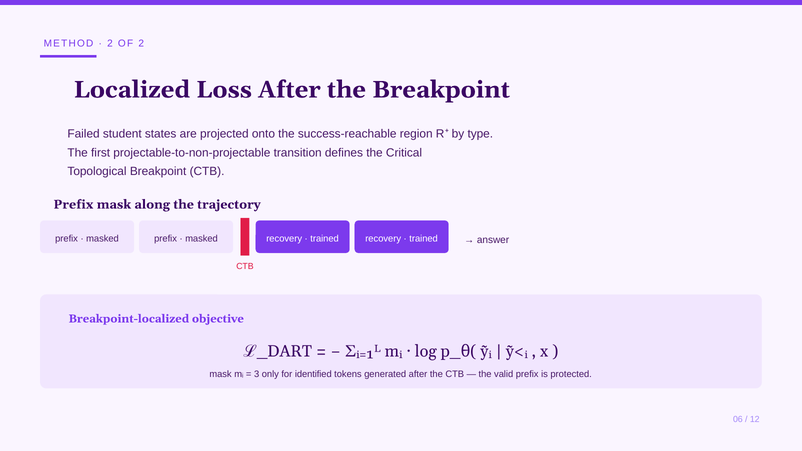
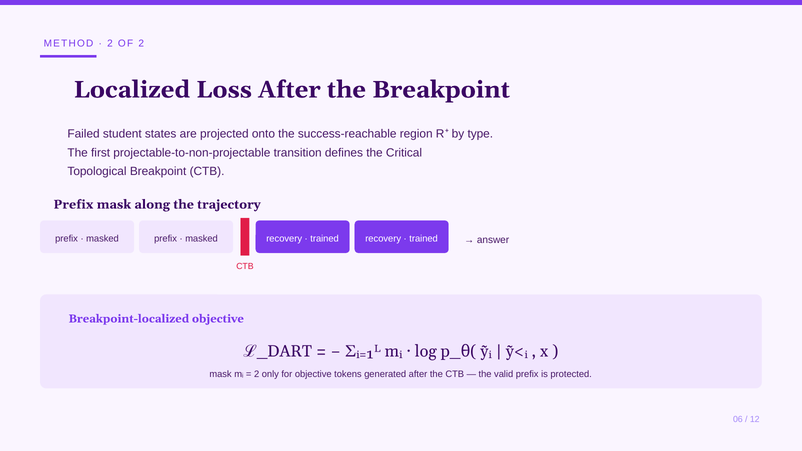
3: 3 -> 2 (257, 374)
for identified: identified -> objective (313, 374)
